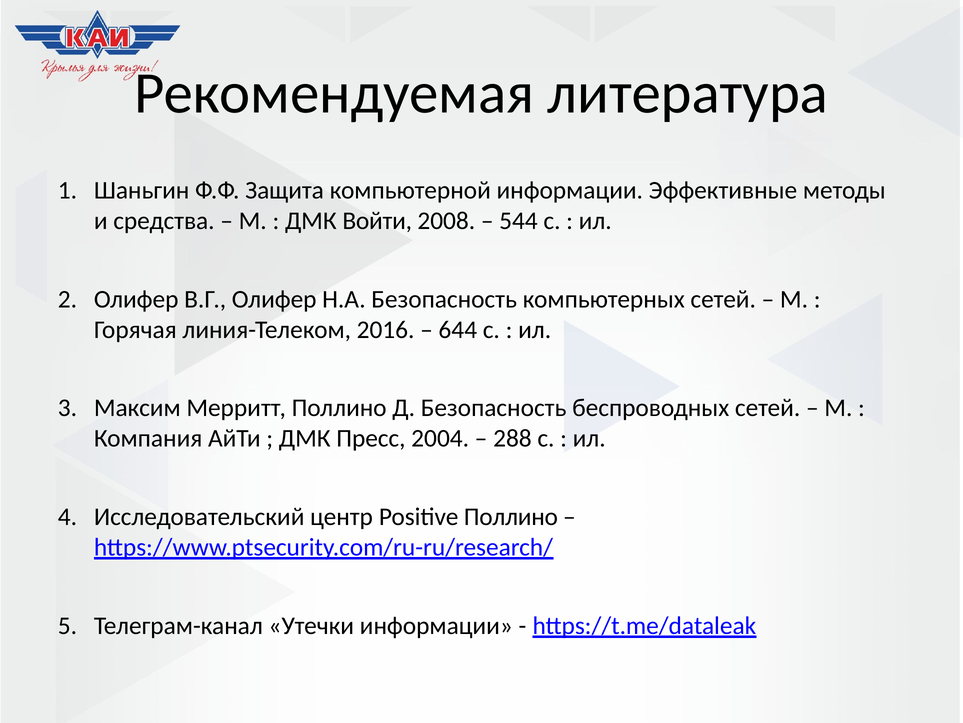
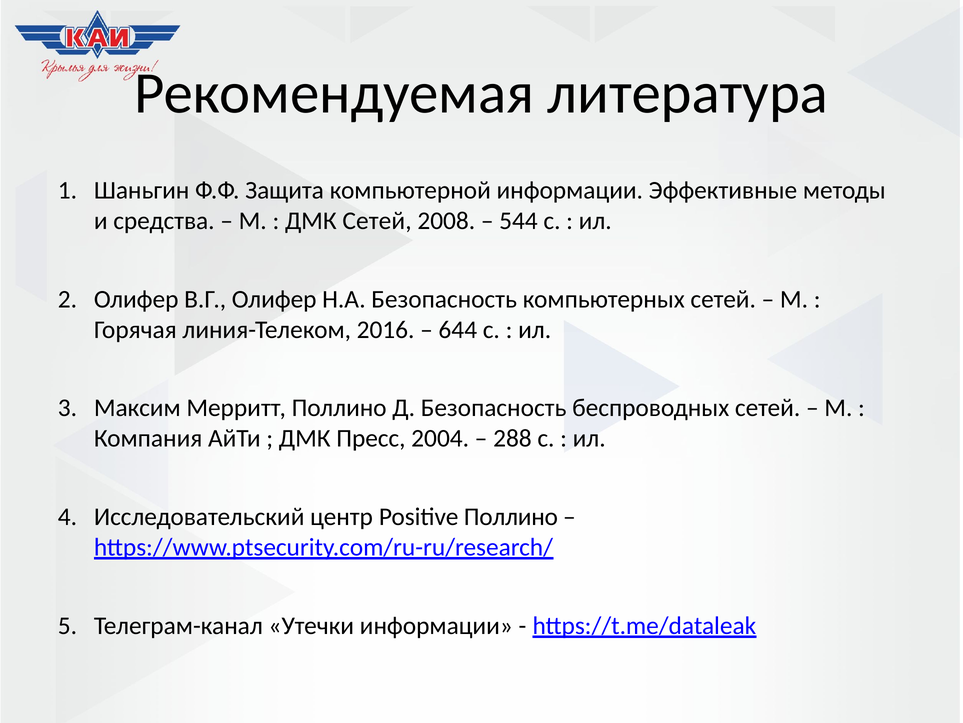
ДМК Войти: Войти -> Сетей (377, 221)
